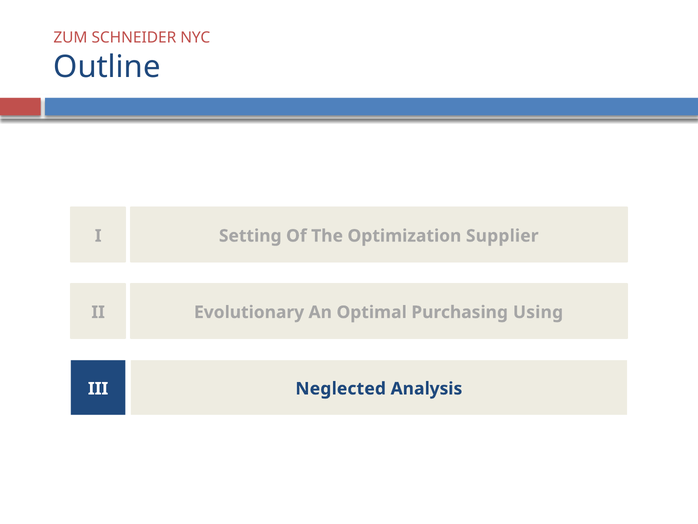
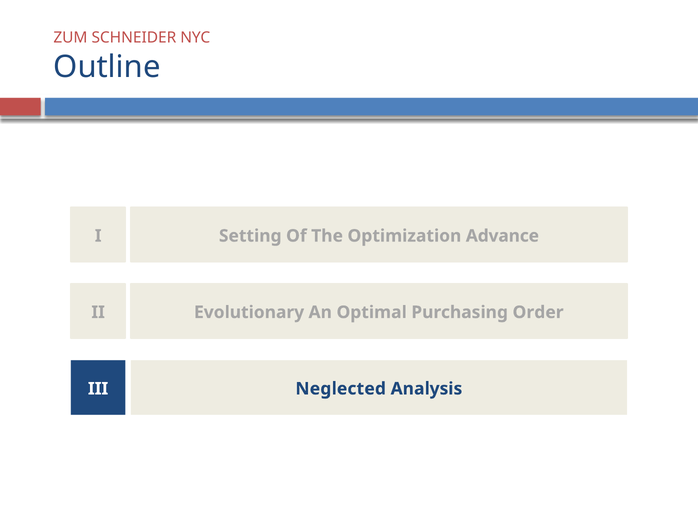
Supplier: Supplier -> Advance (502, 236)
Using: Using -> Order (538, 312)
